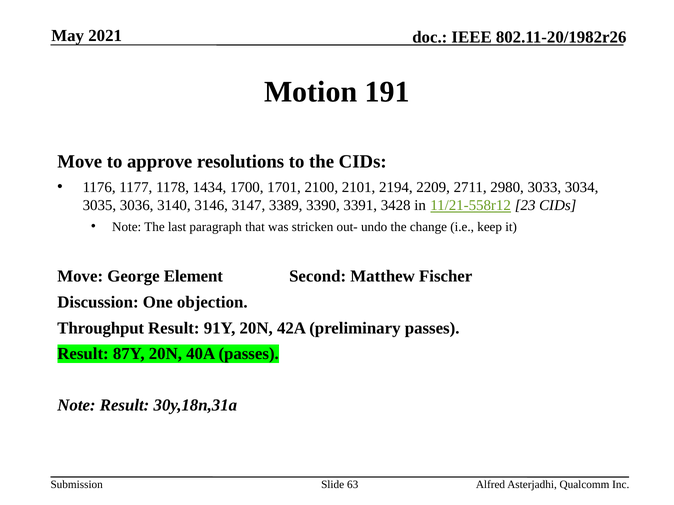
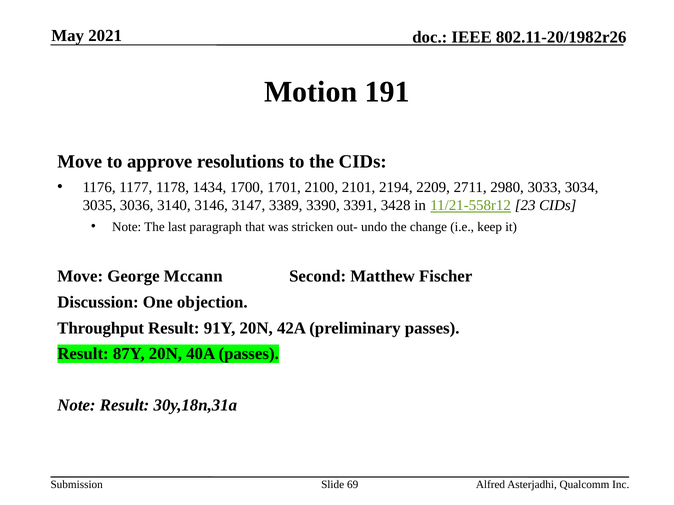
Element: Element -> Mccann (193, 277)
63: 63 -> 69 (353, 485)
